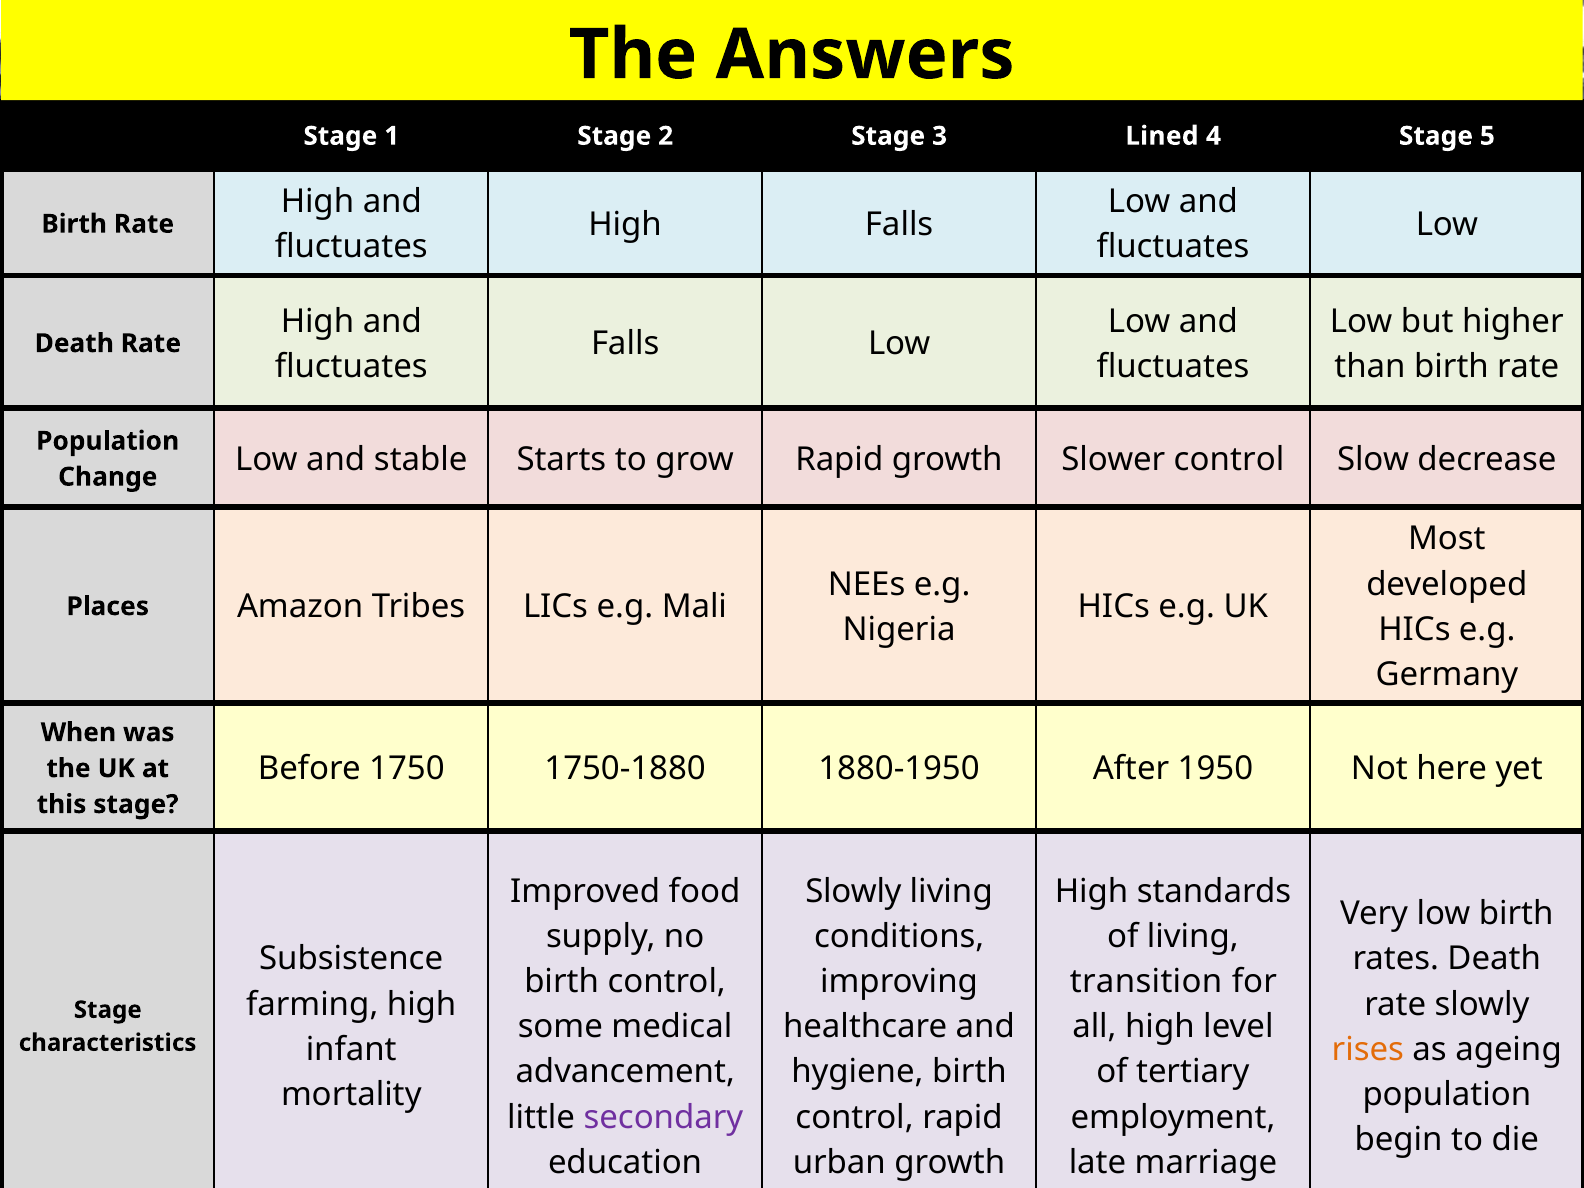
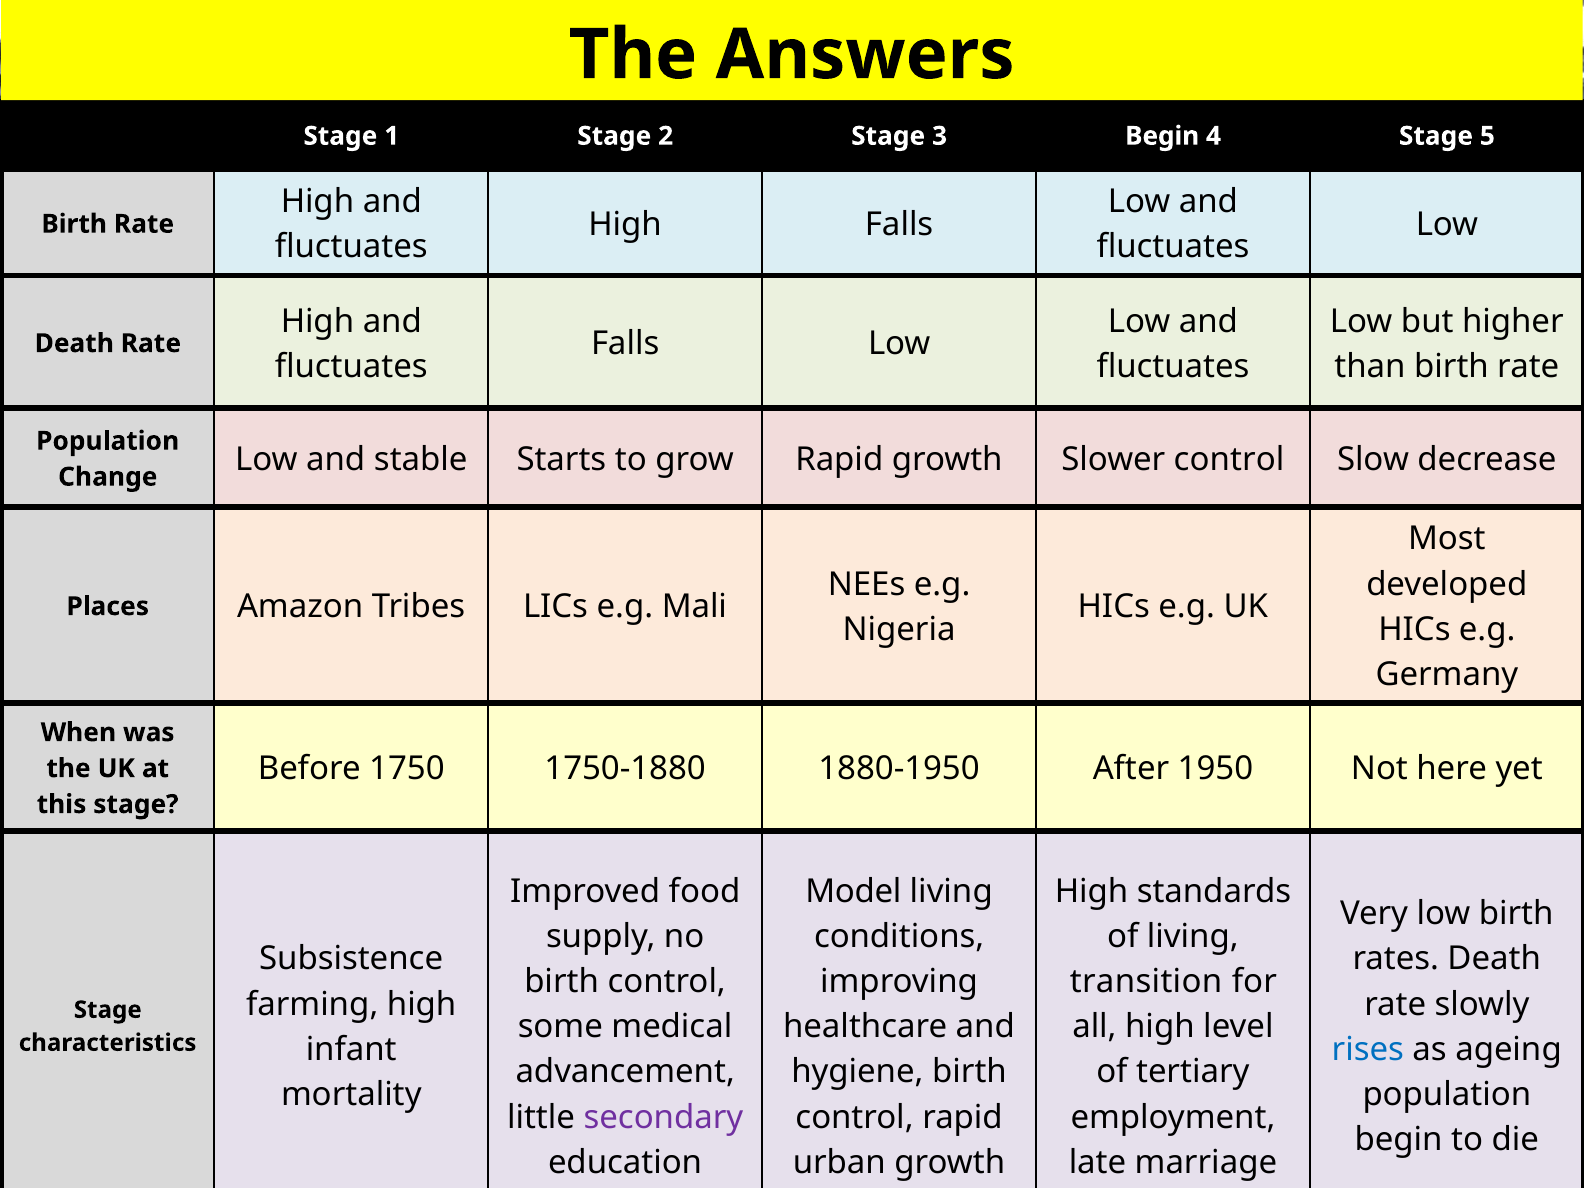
3 Lined: Lined -> Begin (1162, 136)
Slowly: Slowly -> Model (853, 891)
rises colour: orange -> blue (1368, 1049)
